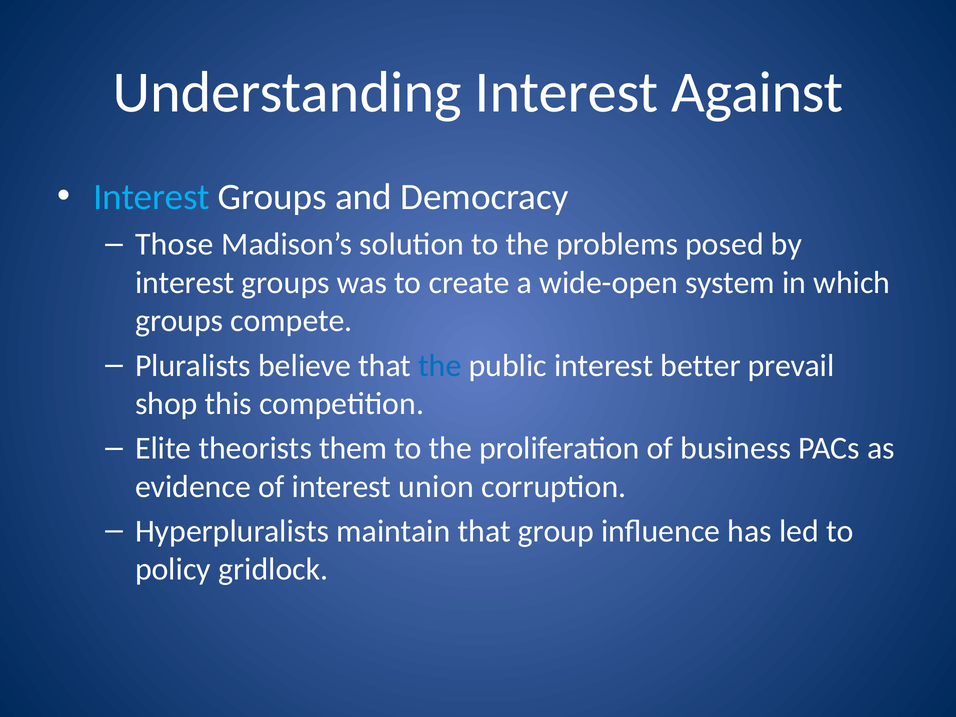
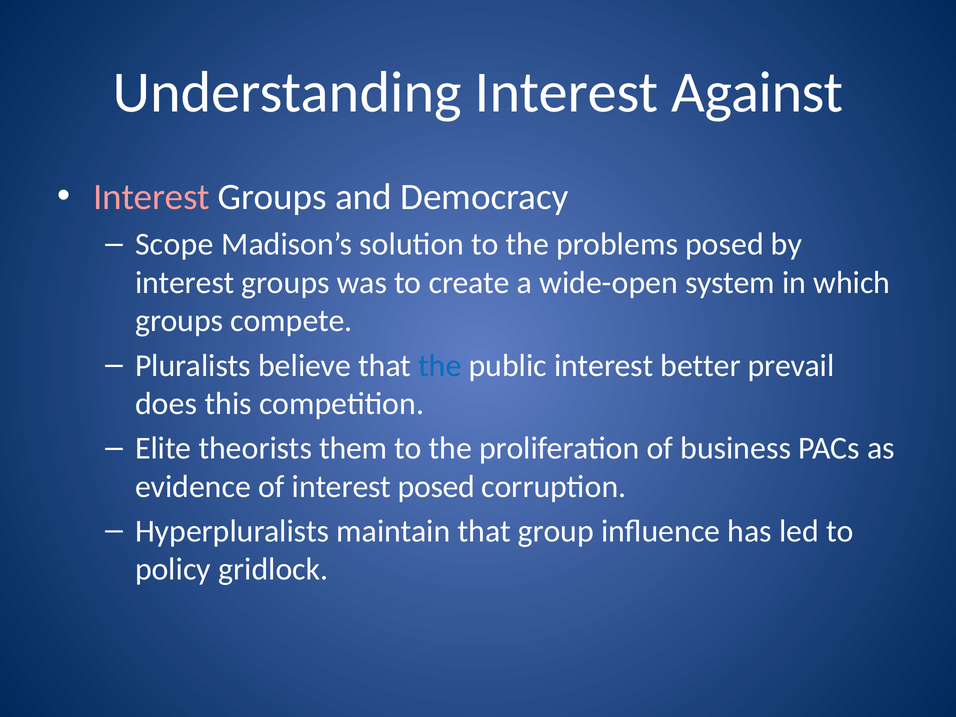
Interest colour: light blue -> pink (152, 197)
Those: Those -> Scope (174, 244)
shop: shop -> does (166, 404)
interest union: union -> posed (436, 487)
